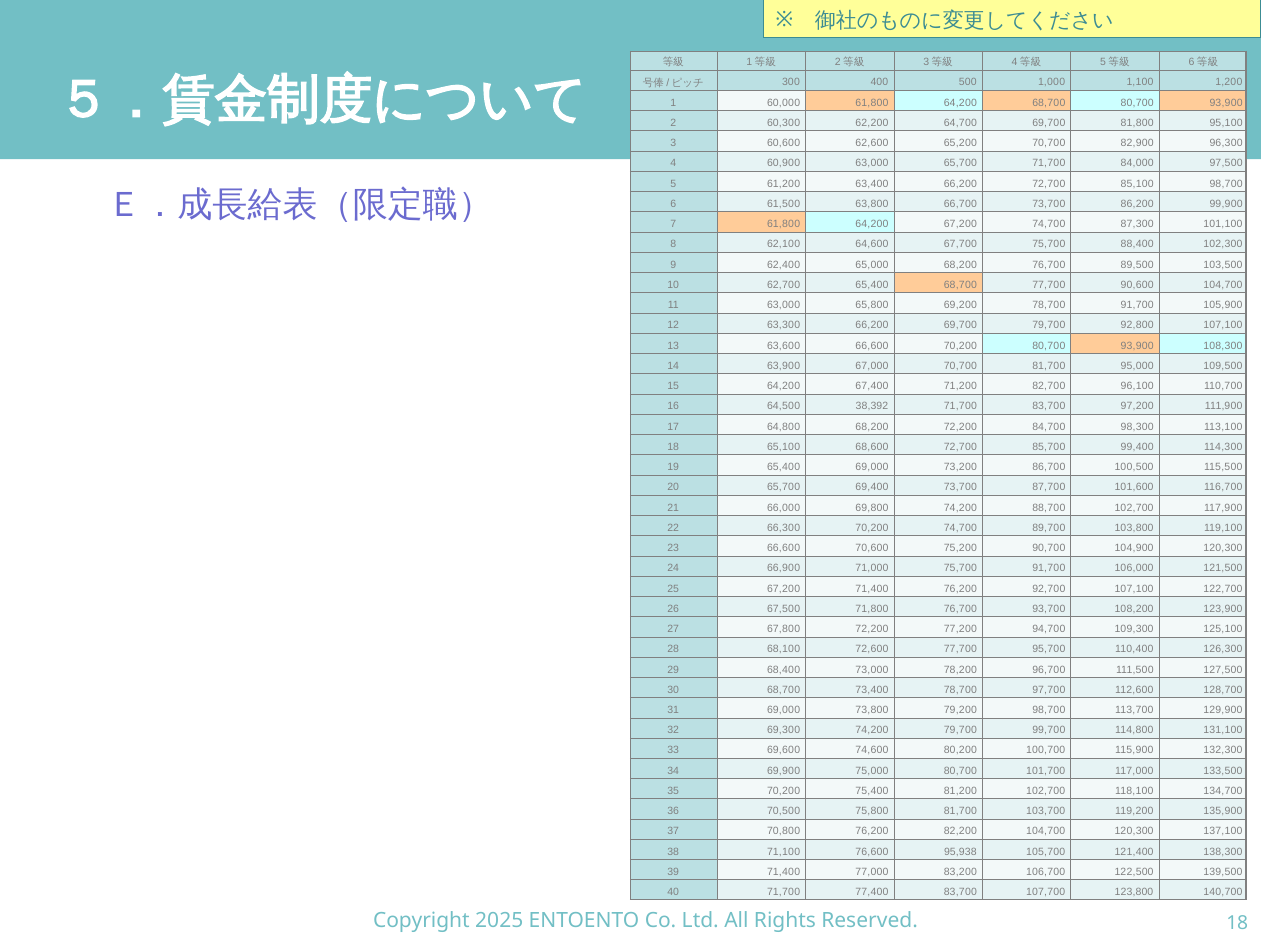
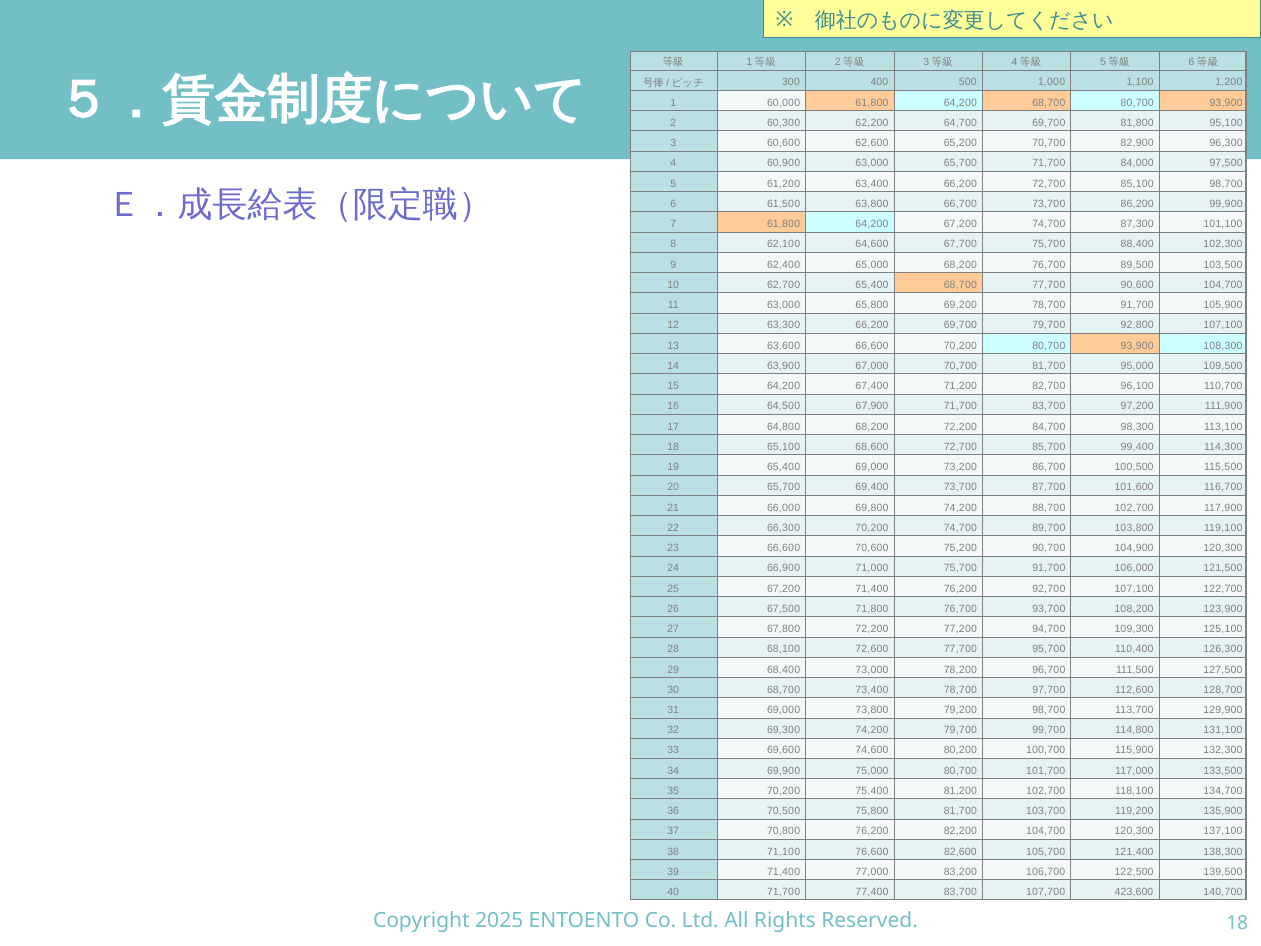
38,392: 38,392 -> 67,900 (872, 406)
95,938: 95,938 -> 82,600 (960, 851)
123,800: 123,800 -> 423,600 (1134, 892)
